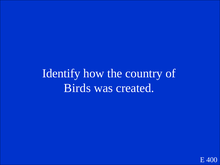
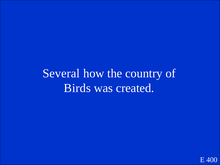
Identify: Identify -> Several (61, 73)
